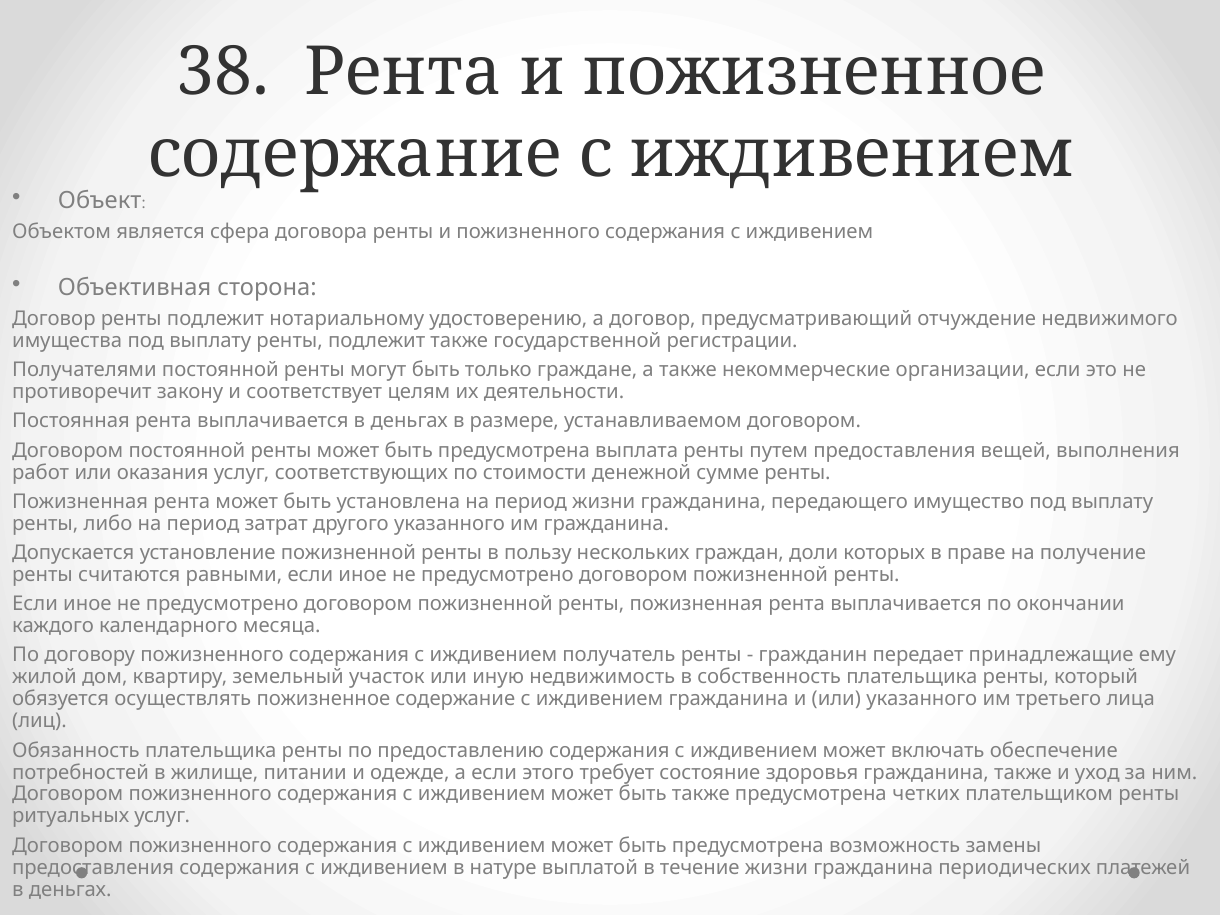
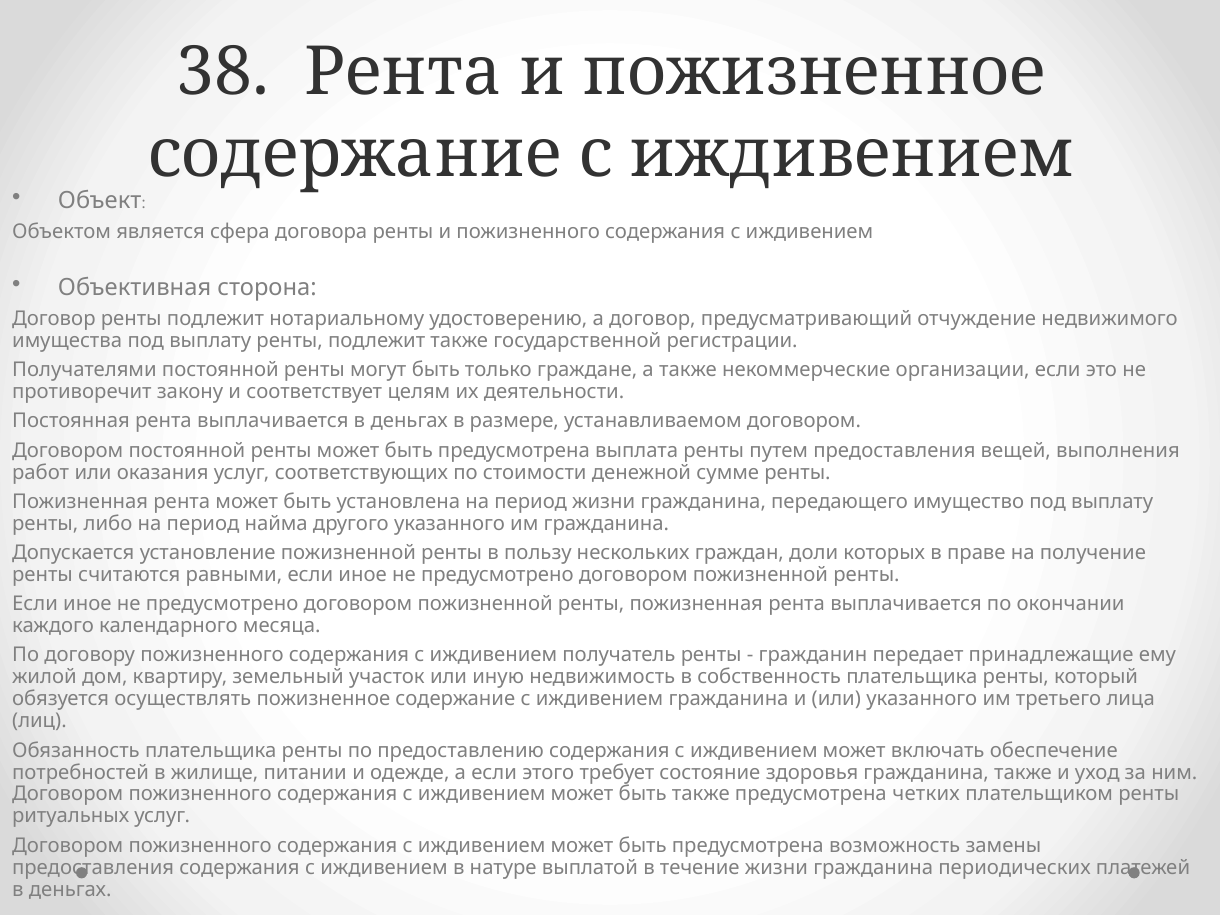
затрат: затрат -> найма (276, 524)
